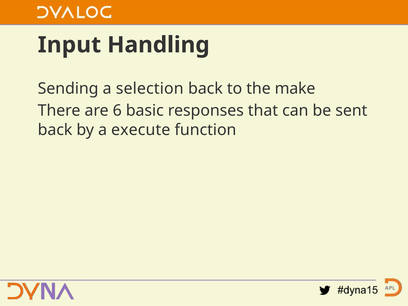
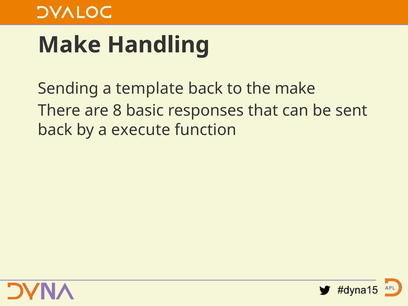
Input: Input -> Make (69, 45)
selection: selection -> template (150, 89)
6: 6 -> 8 (117, 111)
